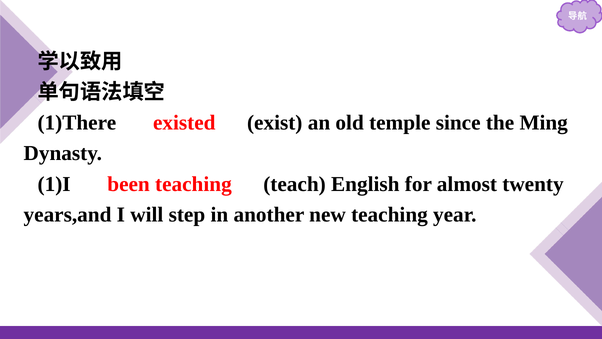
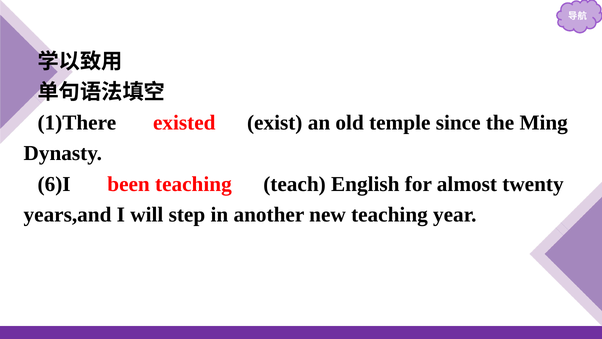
1)I: 1)I -> 6)I (54, 184)
